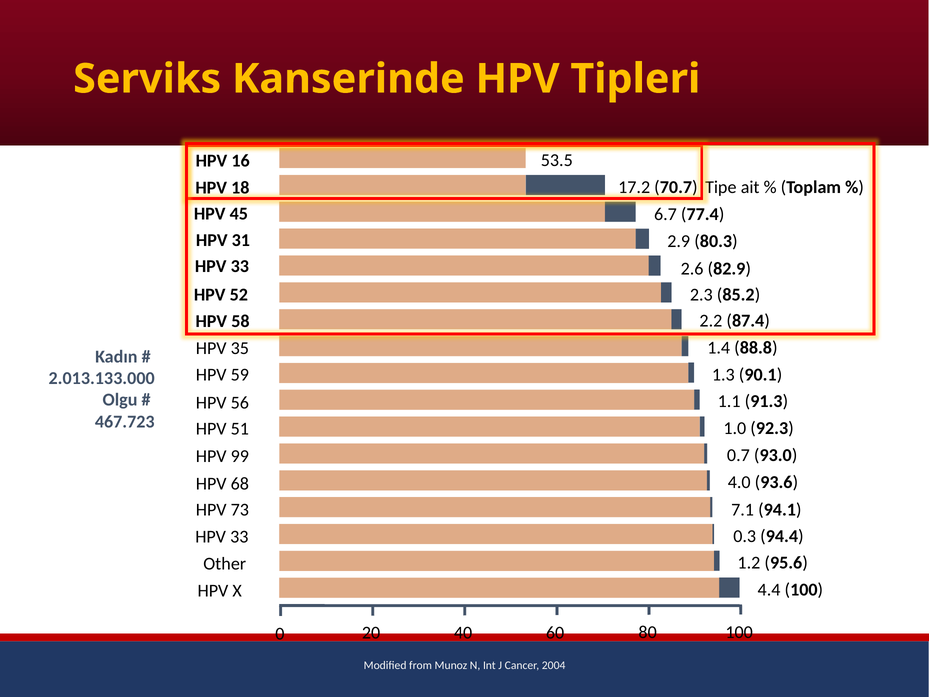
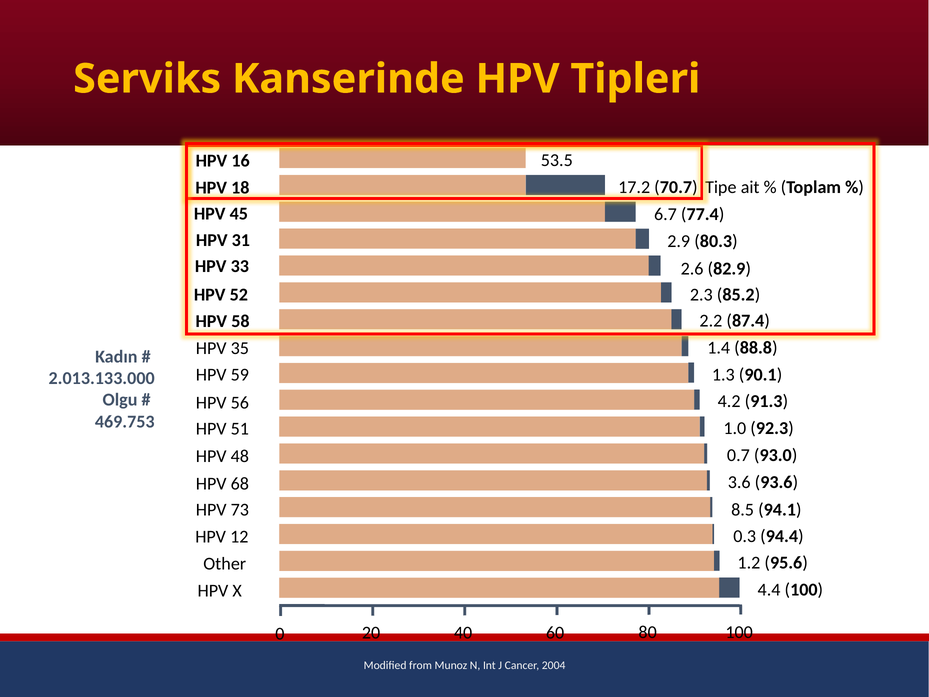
1.1: 1.1 -> 4.2 (729, 401)
467.723: 467.723 -> 469.753 (125, 422)
99: 99 -> 48 (240, 456)
4.0: 4.0 -> 3.6 (739, 482)
7.1: 7.1 -> 8.5 (743, 509)
33: 33 -> 12 (239, 536)
